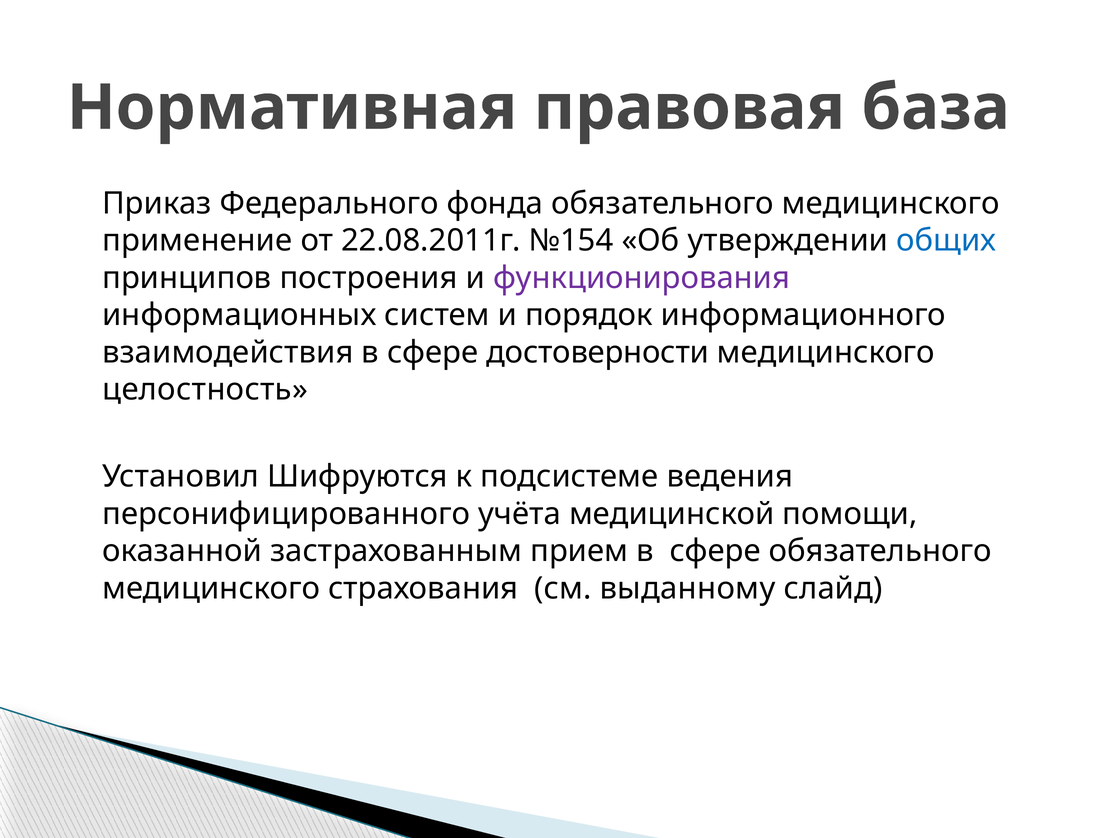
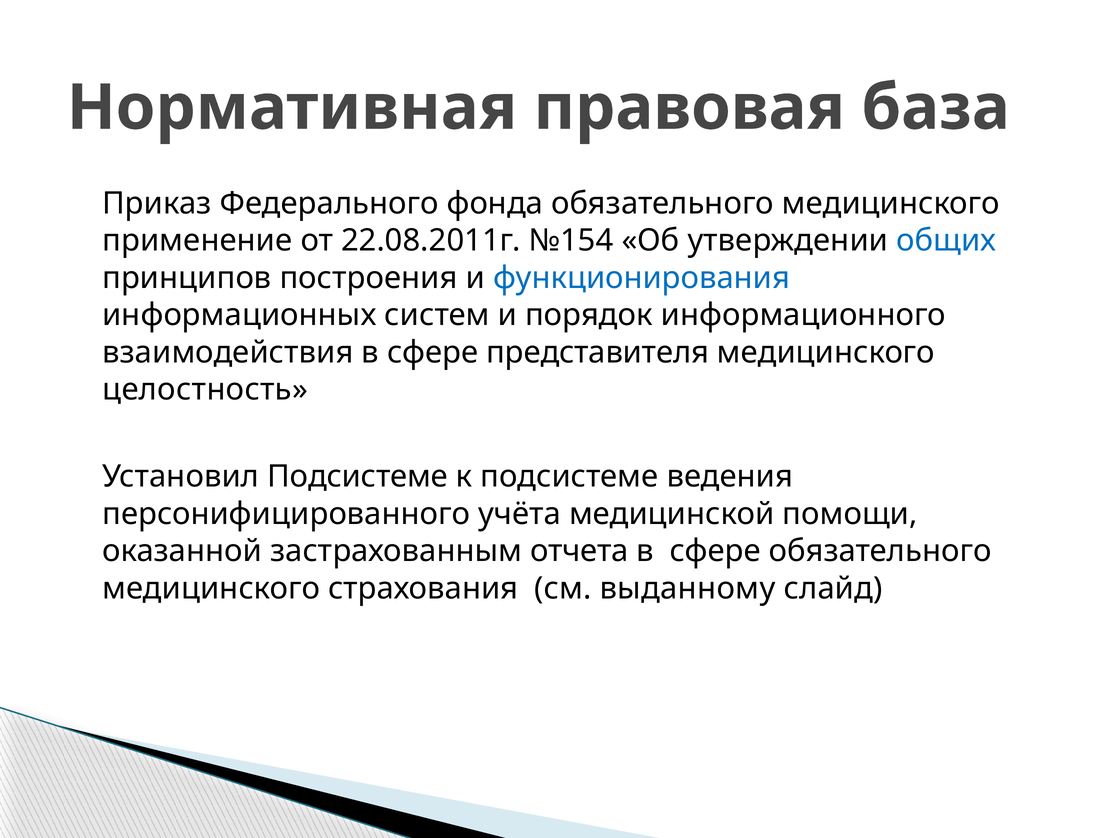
функционирования colour: purple -> blue (642, 278)
достоверности: достоверности -> представителя (598, 352)
Установил Шифруются: Шифруются -> Подсистеме (358, 476)
прием: прием -> отчета (579, 551)
